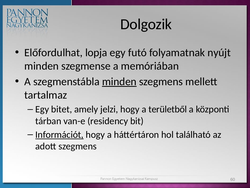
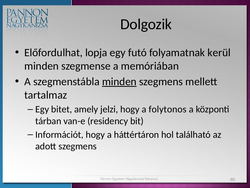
nyújt: nyújt -> kerül (219, 52)
területből: területből -> folytonos (168, 109)
Információt underline: present -> none (59, 134)
